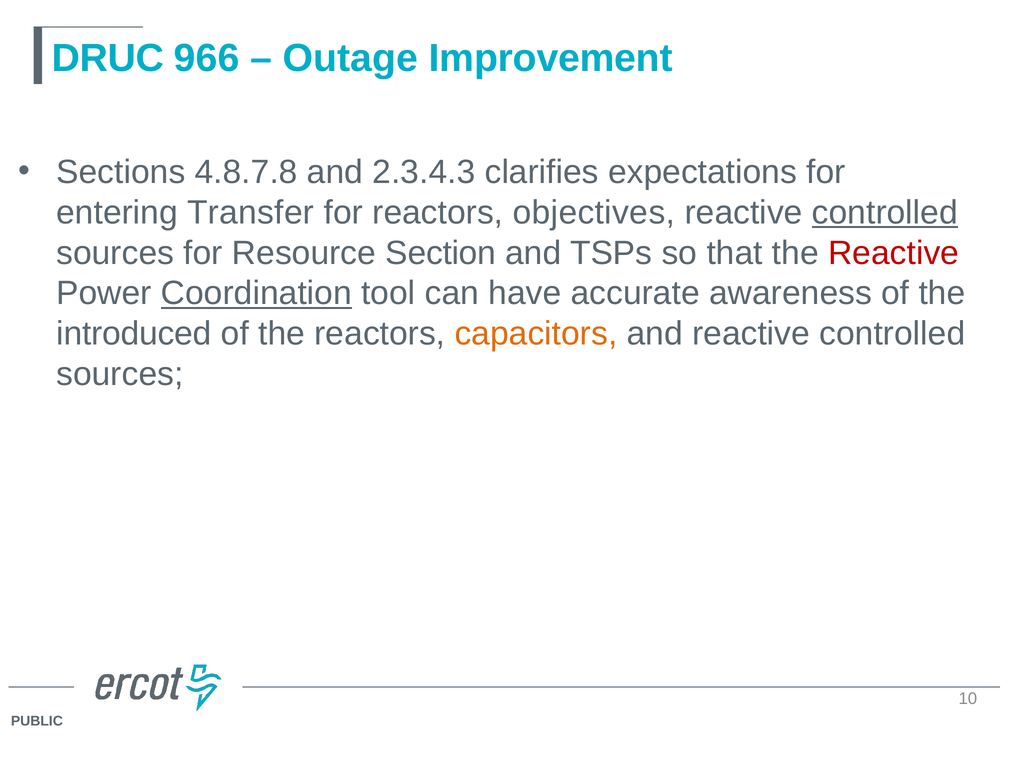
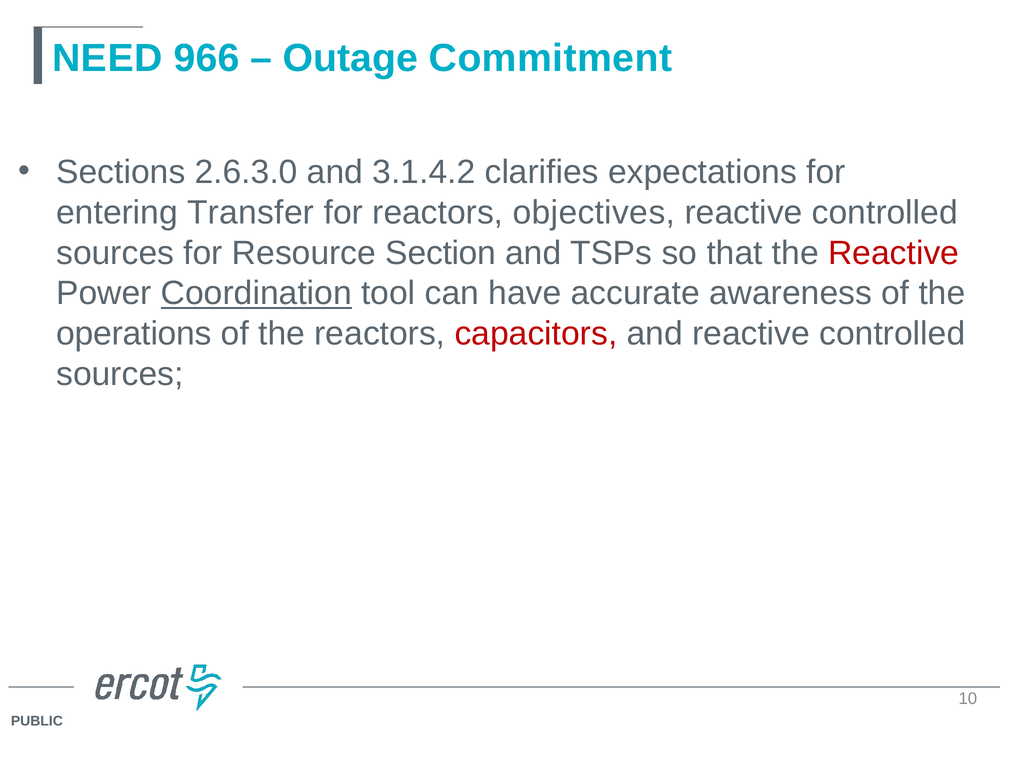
DRUC: DRUC -> NEED (107, 58)
Improvement: Improvement -> Commitment (550, 58)
4.8.7.8: 4.8.7.8 -> 2.6.3.0 (246, 172)
2.3.4.3: 2.3.4.3 -> 3.1.4.2 (424, 172)
controlled underline: present -> none (885, 213)
introduced: introduced -> operations (134, 334)
capacitors colour: orange -> red (536, 334)
